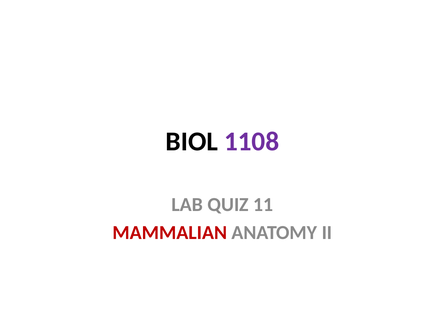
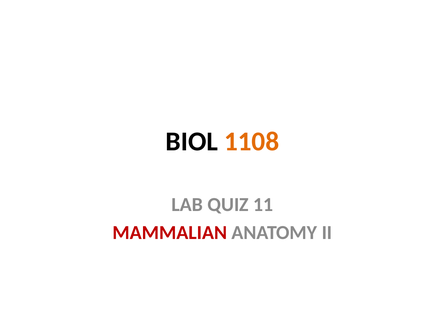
1108 colour: purple -> orange (252, 141)
